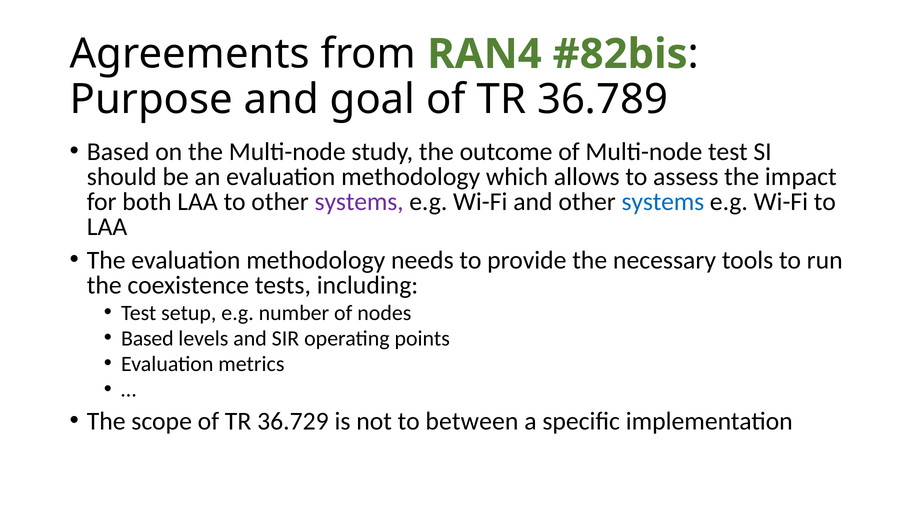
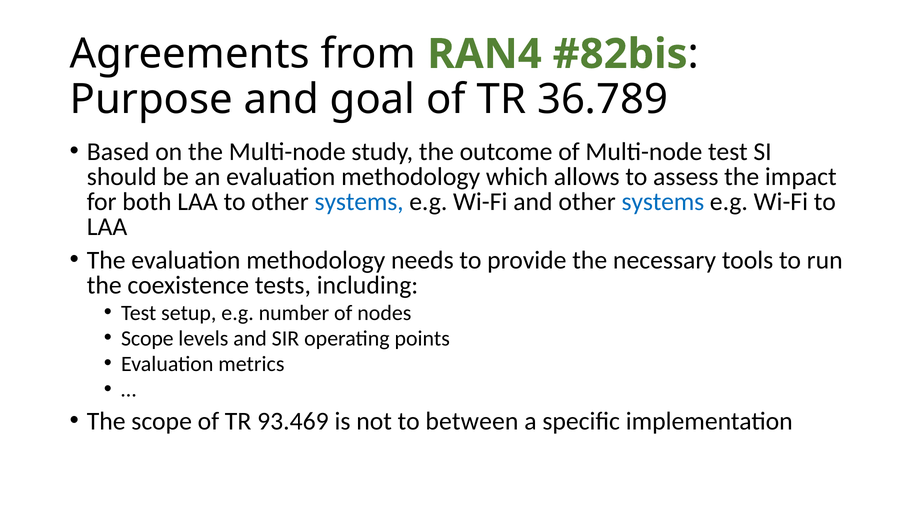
systems colour: purple -> blue (359, 202)
Based: Based -> Scope (147, 339)
36.729: 36.729 -> 93.469 (293, 421)
